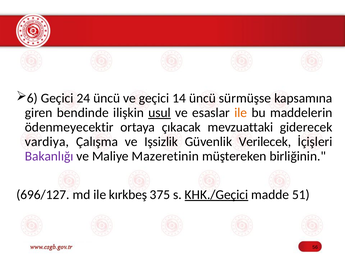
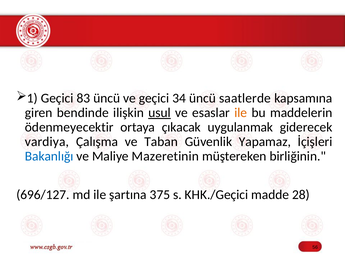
6: 6 -> 1 (32, 98)
24: 24 -> 83 (83, 98)
14: 14 -> 34 (179, 98)
sürmüşse: sürmüşse -> saatlerde (245, 98)
mevzuattaki: mevzuattaki -> uygulanmak (240, 127)
Işsizlik: Işsizlik -> Taban (161, 142)
Verilecek: Verilecek -> Yapamaz (265, 142)
Bakanlığı colour: purple -> blue (49, 156)
kırkbeş: kırkbeş -> şartına (128, 195)
KHK./Geçici underline: present -> none (216, 195)
51: 51 -> 28 (301, 195)
